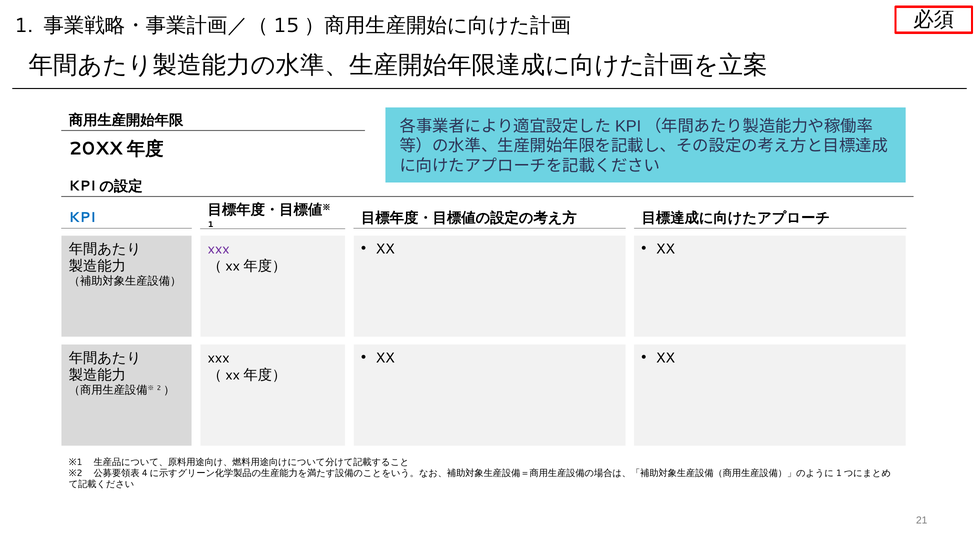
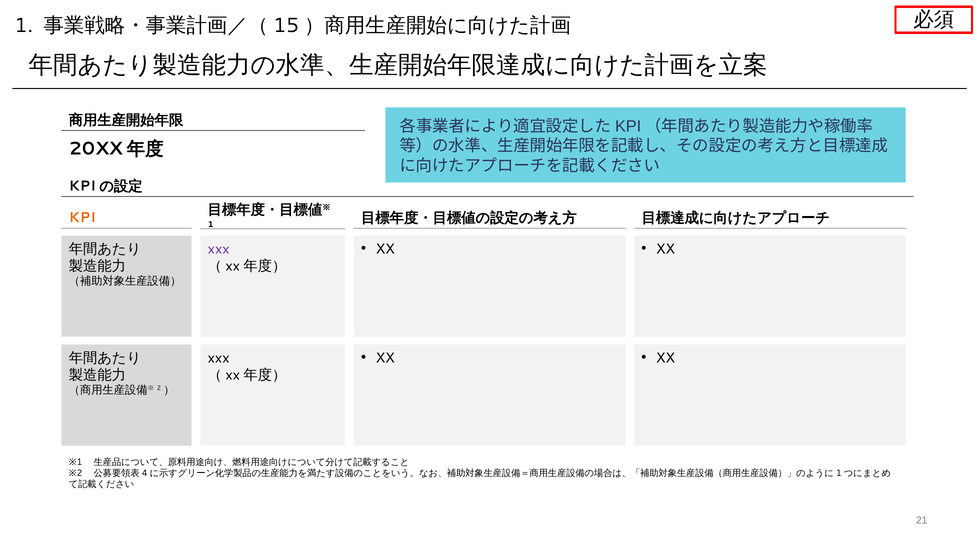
KPI colour: blue -> orange (82, 218)
